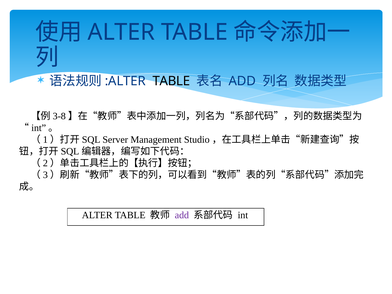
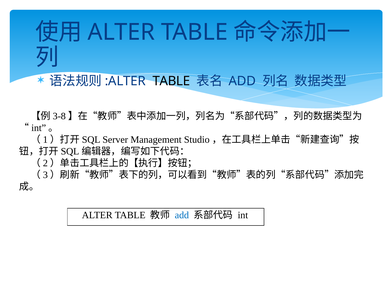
add colour: purple -> blue (182, 215)
